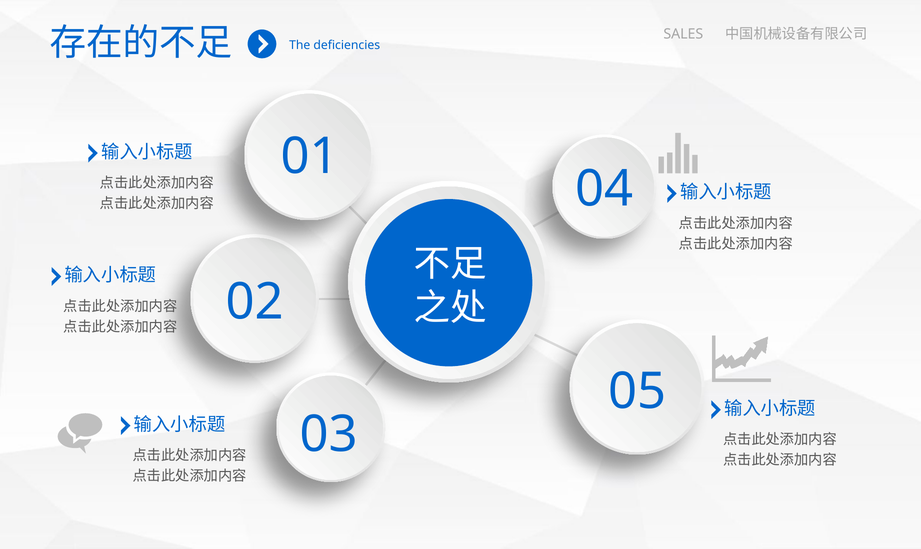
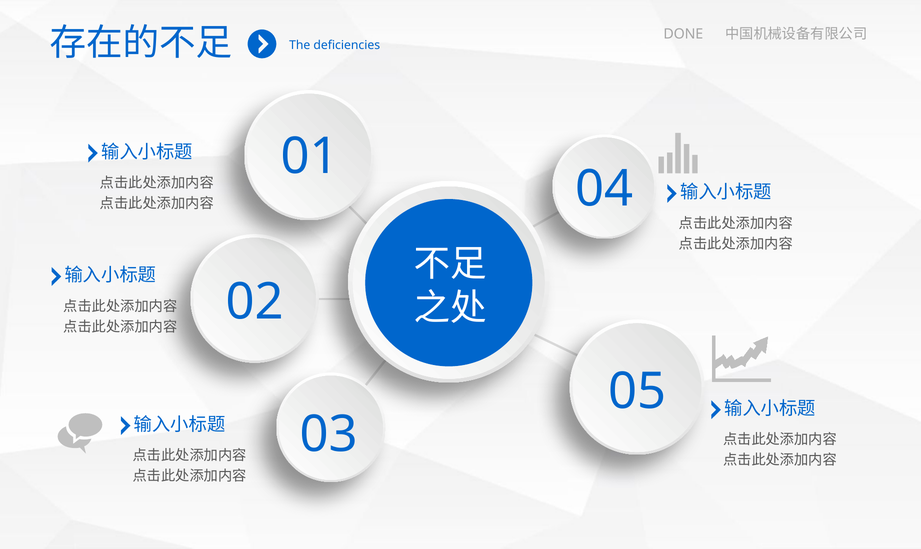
SALES: SALES -> DONE (683, 34)
